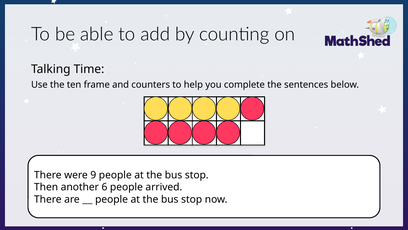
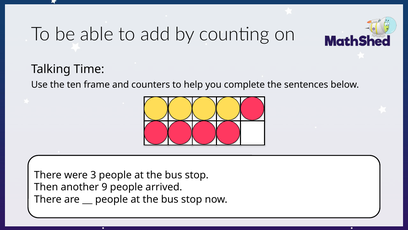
9: 9 -> 3 (93, 175)
6: 6 -> 9 (104, 187)
